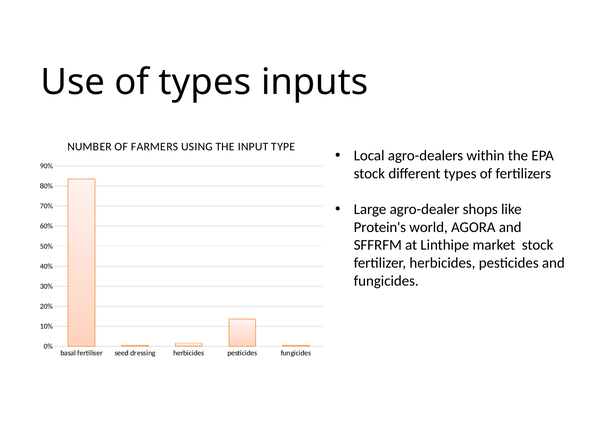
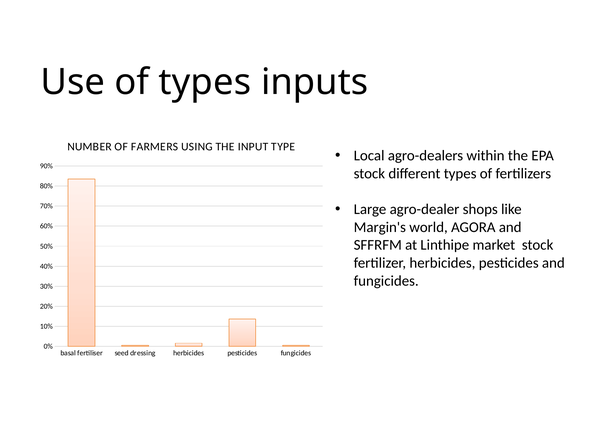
Protein's: Protein's -> Margin's (380, 227)
